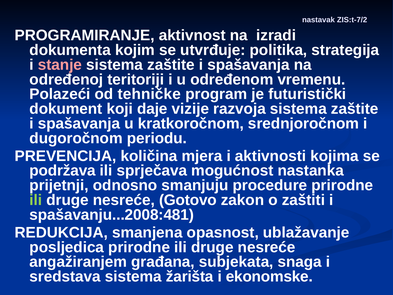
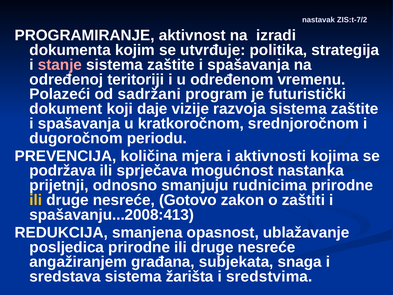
tehničke: tehničke -> sadržani (149, 94)
procedure: procedure -> rudnicima (270, 185)
ili colour: light green -> yellow (36, 200)
spašavanju...2008:481: spašavanju...2008:481 -> spašavanju...2008:413 (112, 215)
ekonomske: ekonomske -> sredstvima (269, 276)
